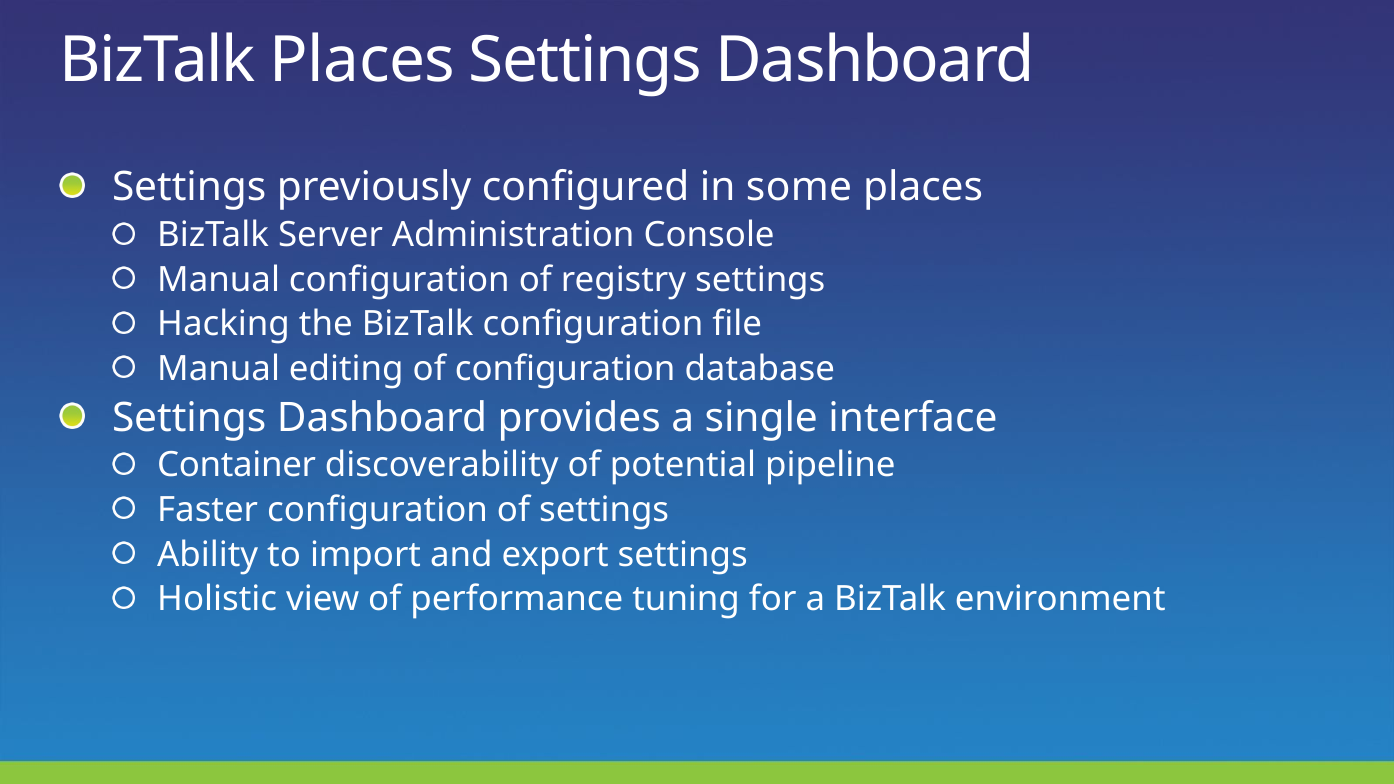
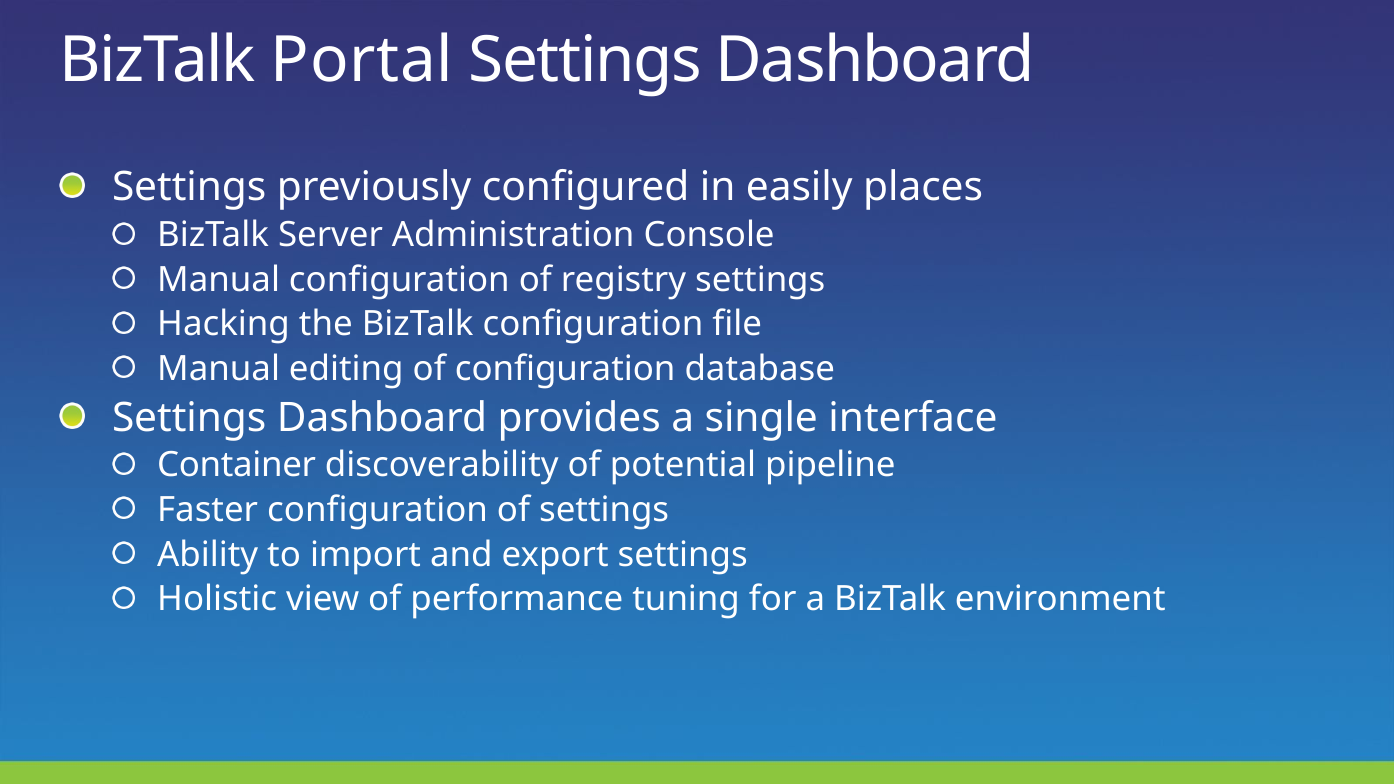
BizTalk Places: Places -> Portal (362, 60)
some: some -> easily (799, 187)
